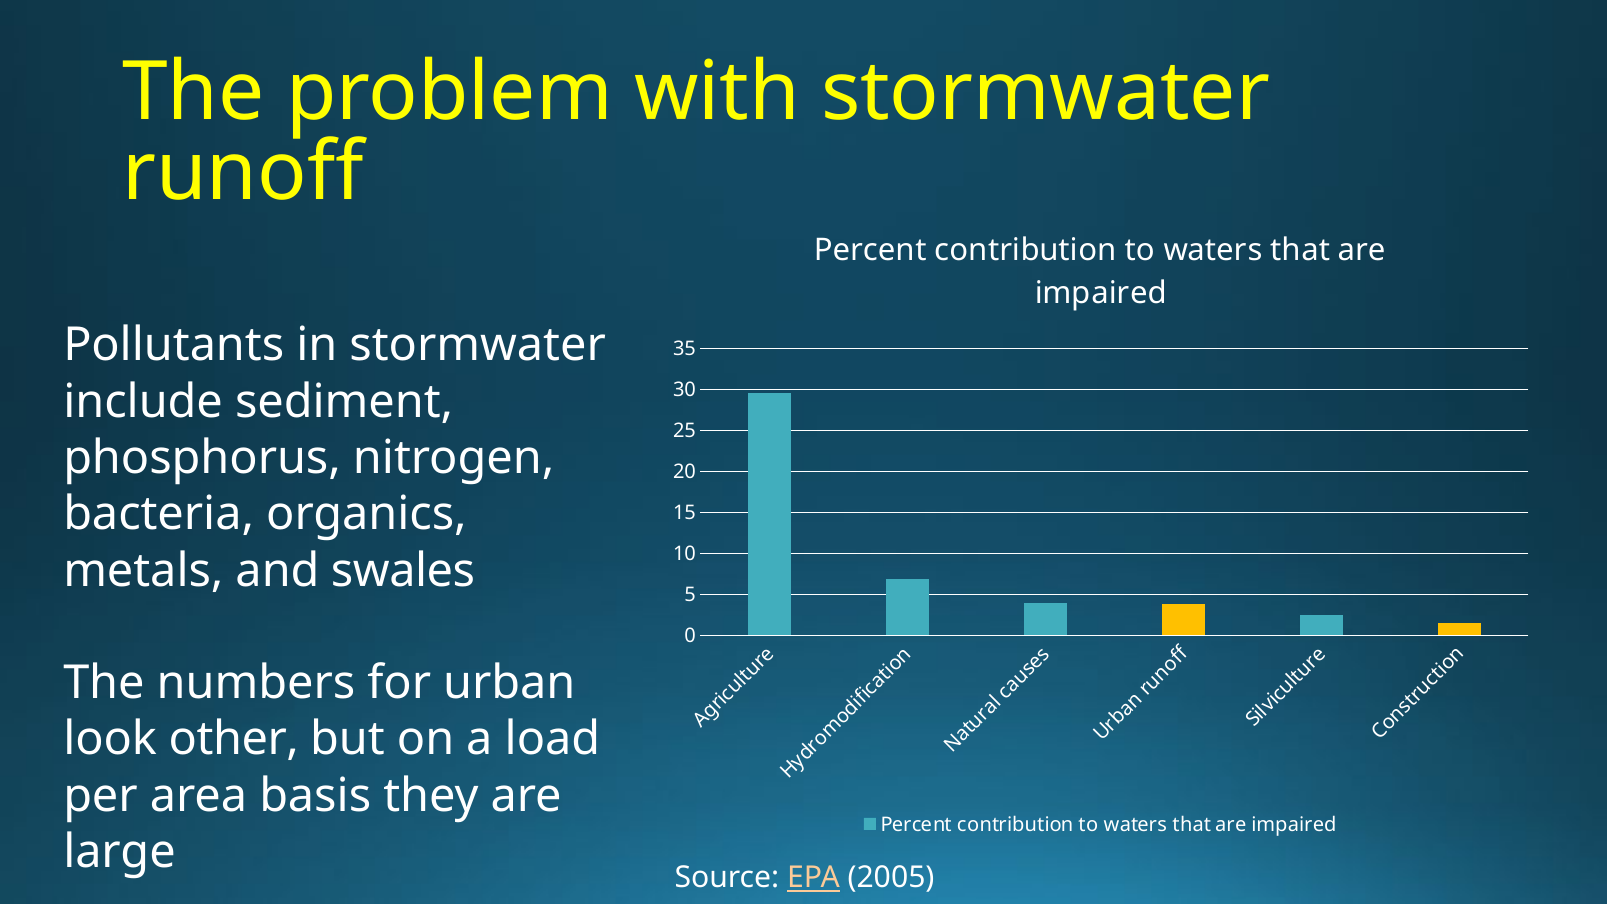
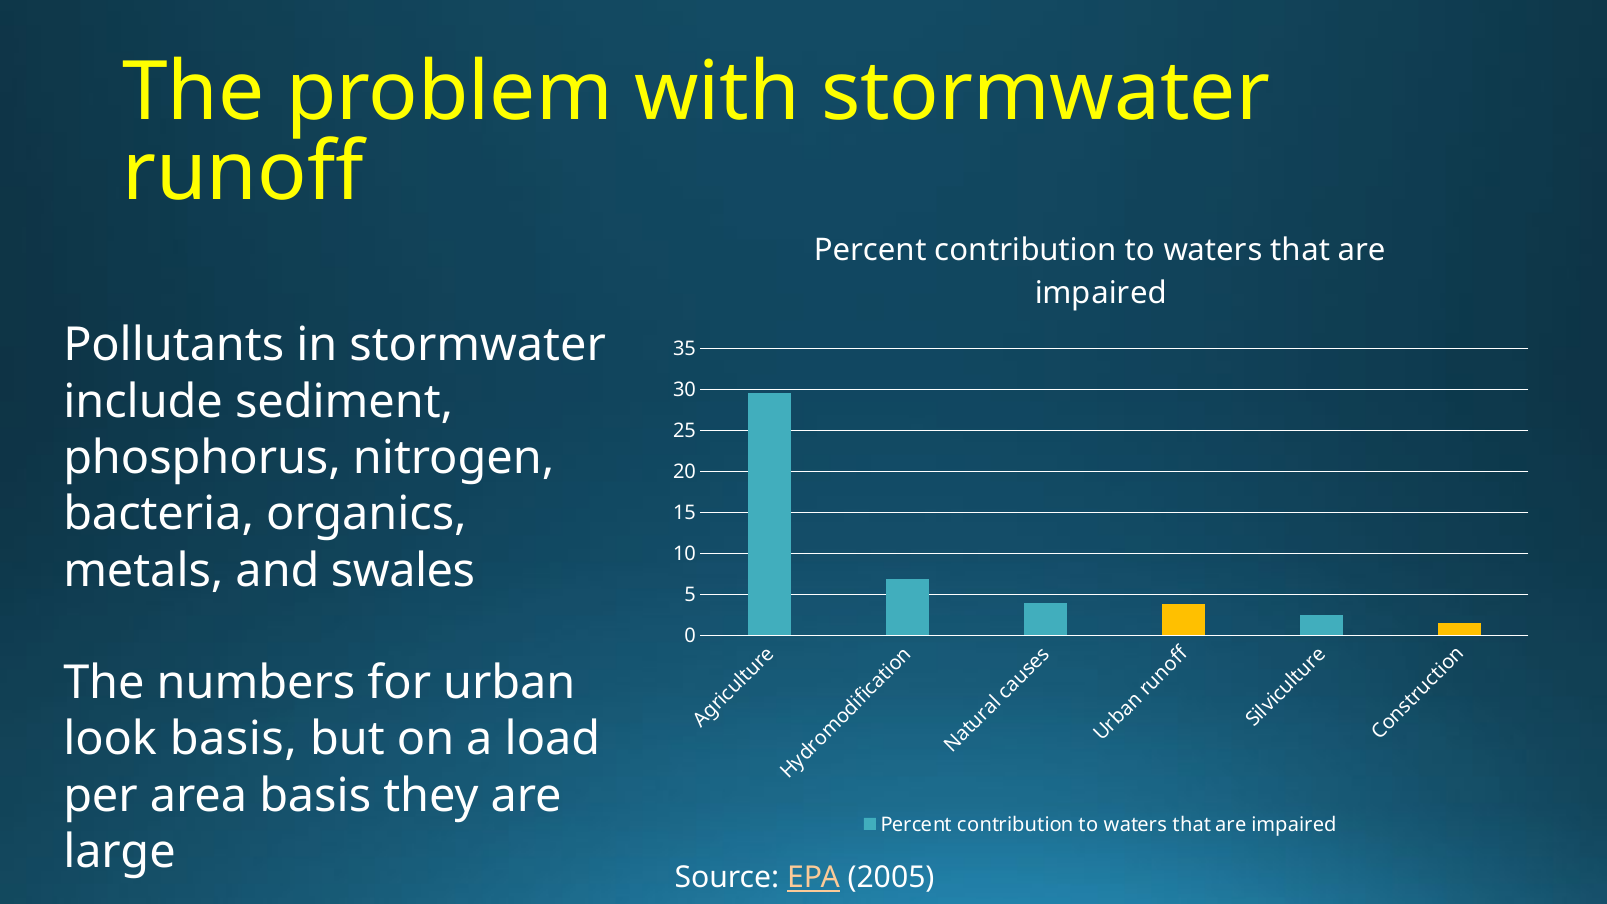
look other: other -> basis (233, 739)
